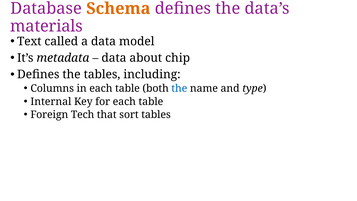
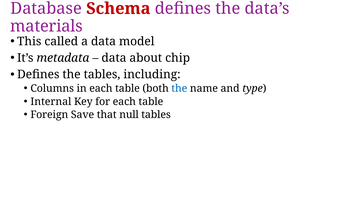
Schema colour: orange -> red (118, 9)
Text: Text -> This (29, 41)
Tech: Tech -> Save (83, 115)
sort: sort -> null (129, 115)
